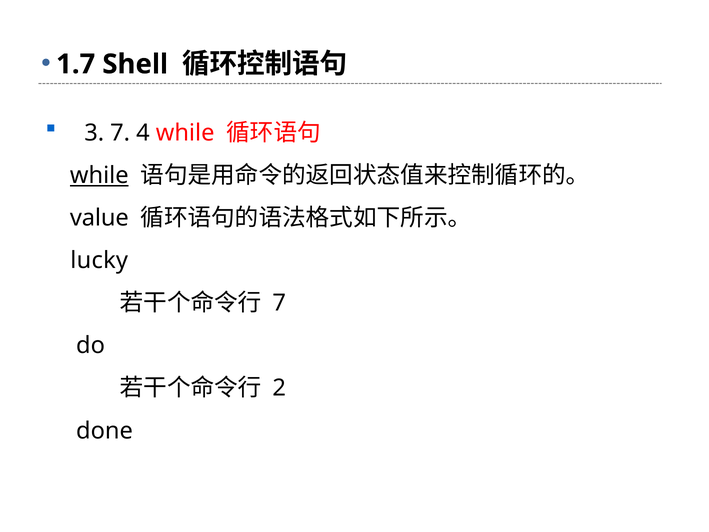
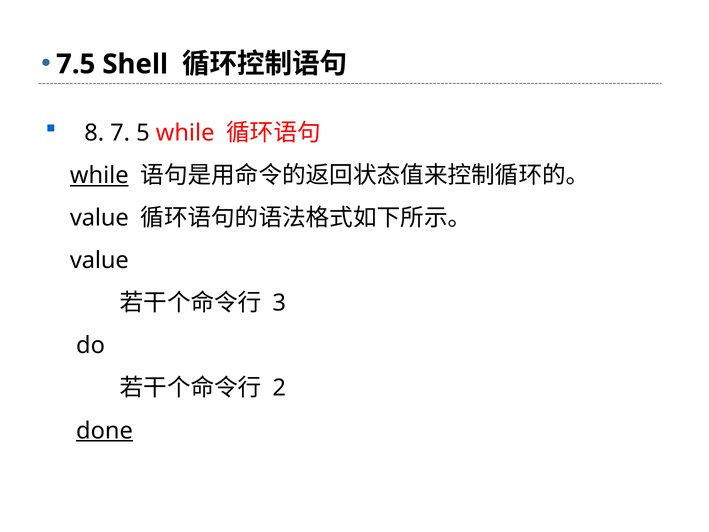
1.7: 1.7 -> 7.5 (76, 64)
3: 3 -> 8 (94, 133)
4: 4 -> 5 (143, 133)
lucky: lucky -> value (99, 260)
7: 7 -> 3 (279, 303)
done underline: none -> present (104, 431)
